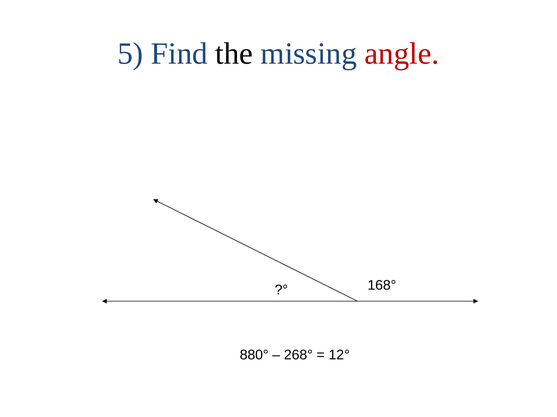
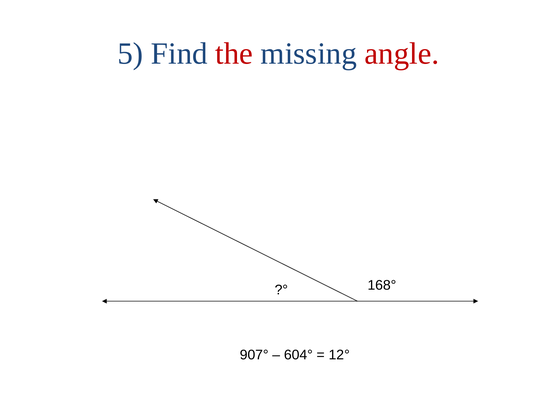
the colour: black -> red (234, 54)
880°: 880° -> 907° (254, 356)
268°: 268° -> 604° (298, 356)
